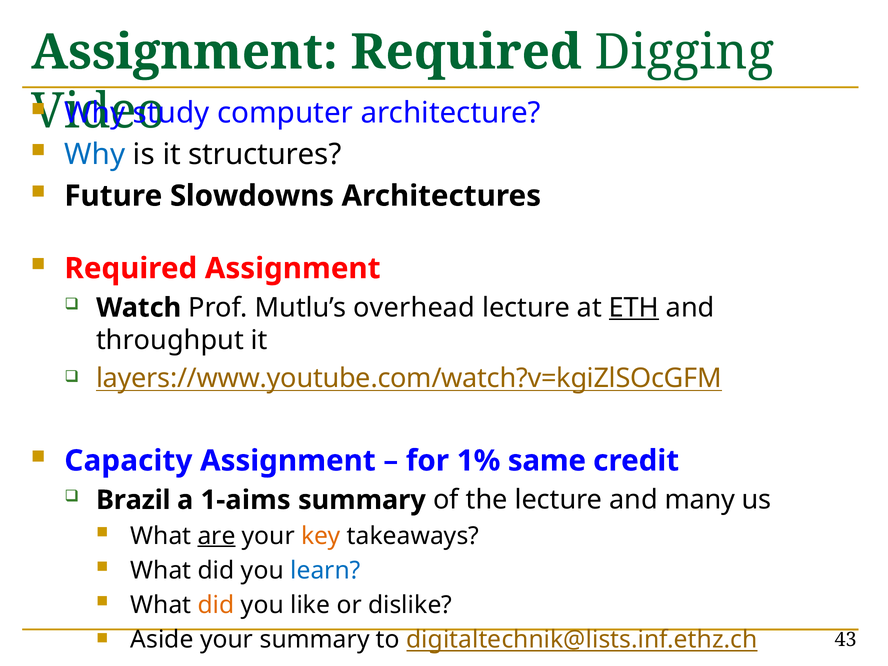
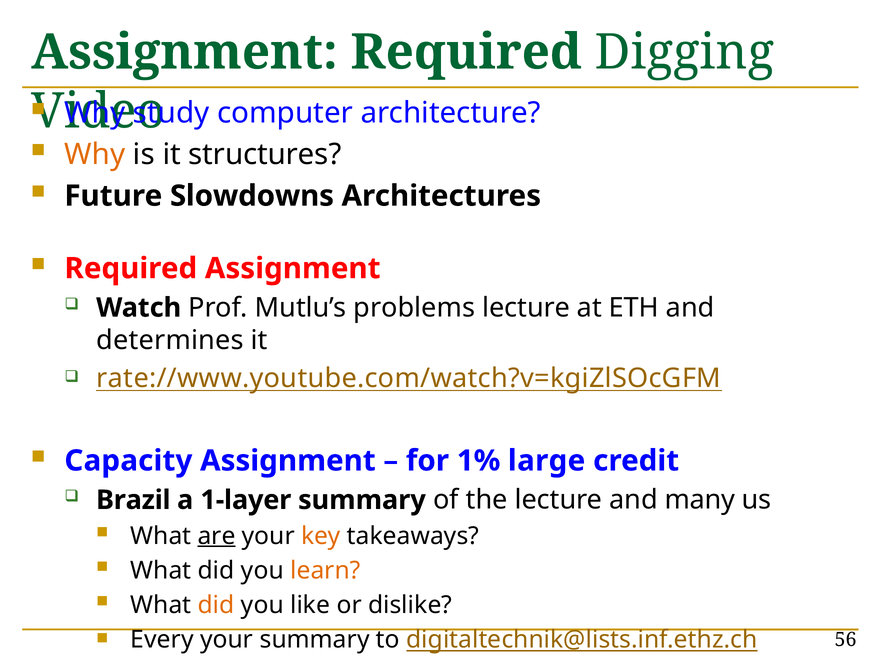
Why colour: blue -> orange (95, 155)
overhead: overhead -> problems (414, 308)
ETH underline: present -> none (634, 308)
throughput: throughput -> determines (170, 340)
layers://www.youtube.com/watch?v=kgiZlSOcGFM: layers://www.youtube.com/watch?v=kgiZlSOcGFM -> rate://www.youtube.com/watch?v=kgiZlSOcGFM (409, 378)
same: same -> large (547, 461)
1-aims: 1-aims -> 1-layer (246, 500)
learn colour: blue -> orange (325, 570)
Aside: Aside -> Every (162, 640)
43: 43 -> 56 (846, 640)
